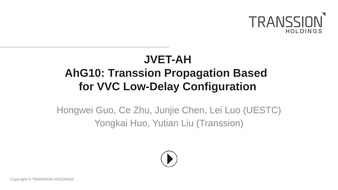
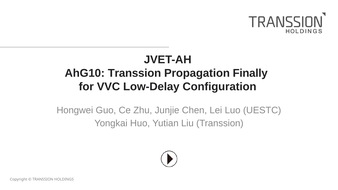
Based: Based -> Finally (250, 73)
